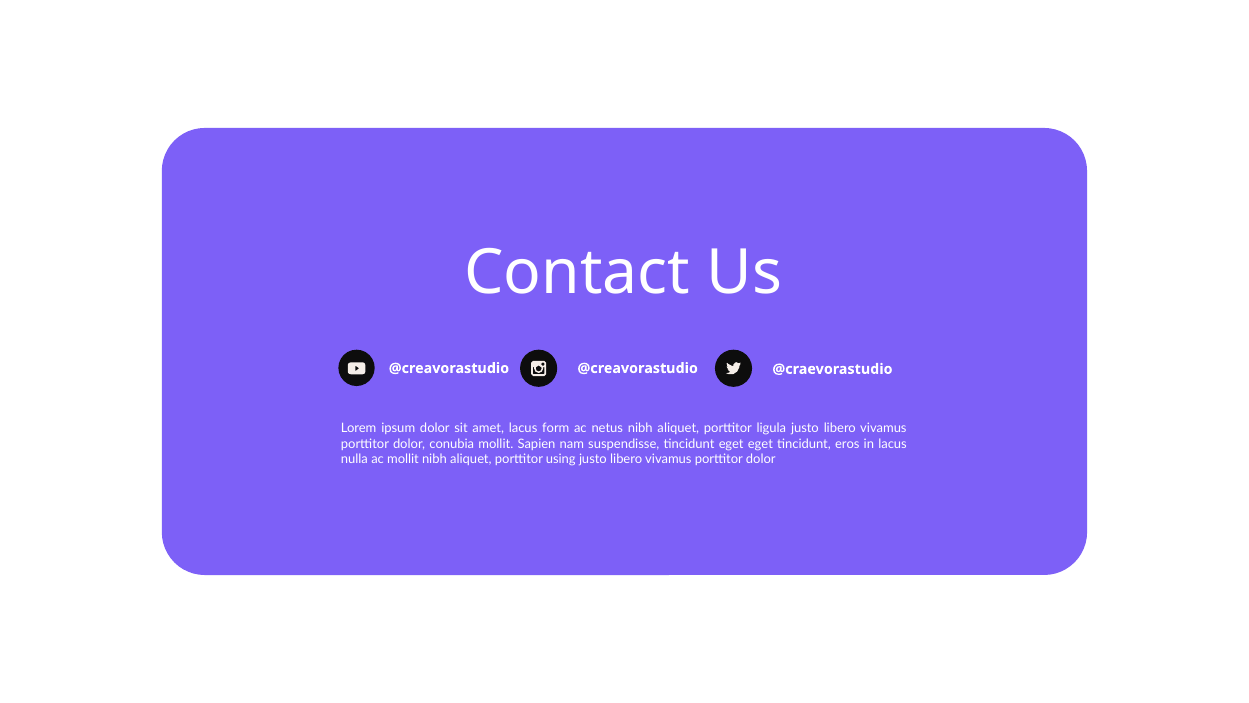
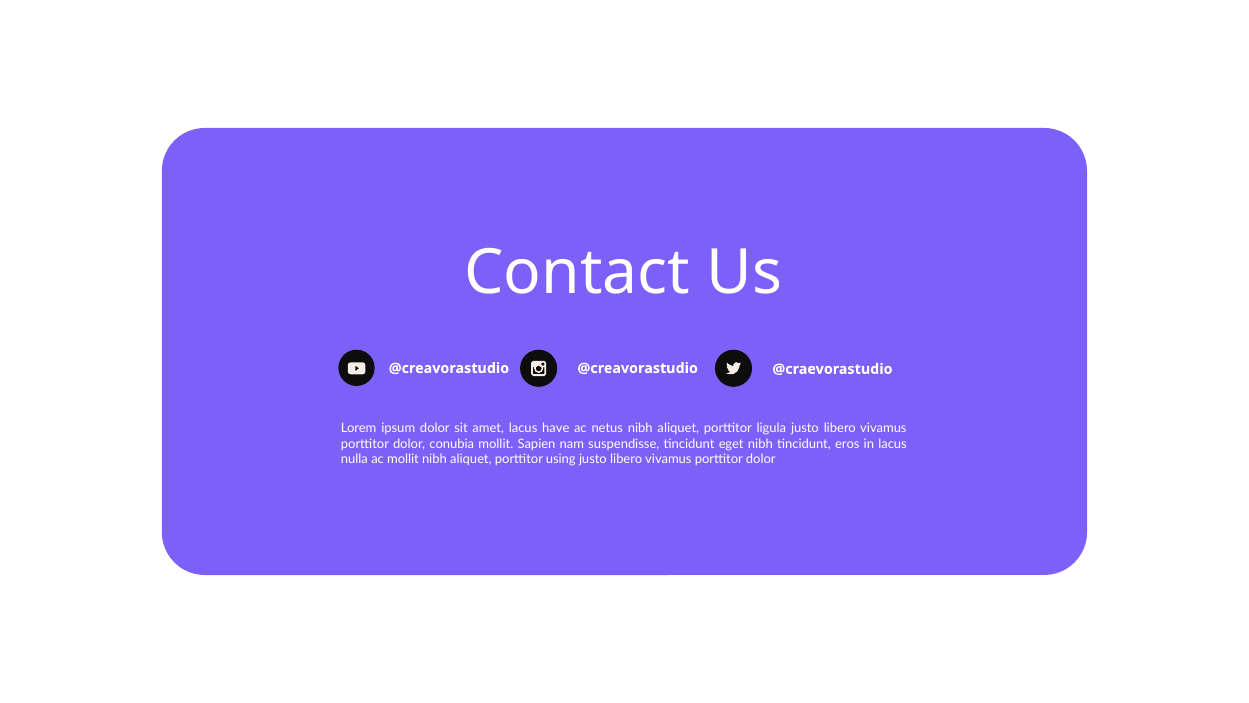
form: form -> have (556, 428)
eget eget: eget -> nibh (760, 443)
